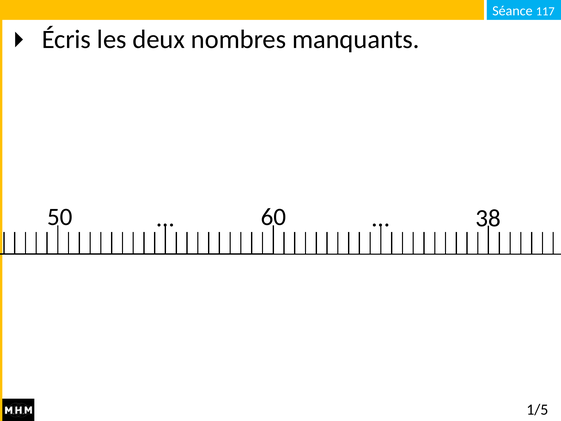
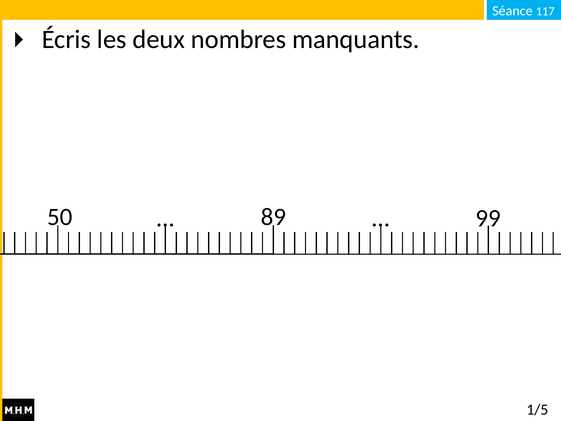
60: 60 -> 89 (273, 217)
38: 38 -> 99 (488, 218)
